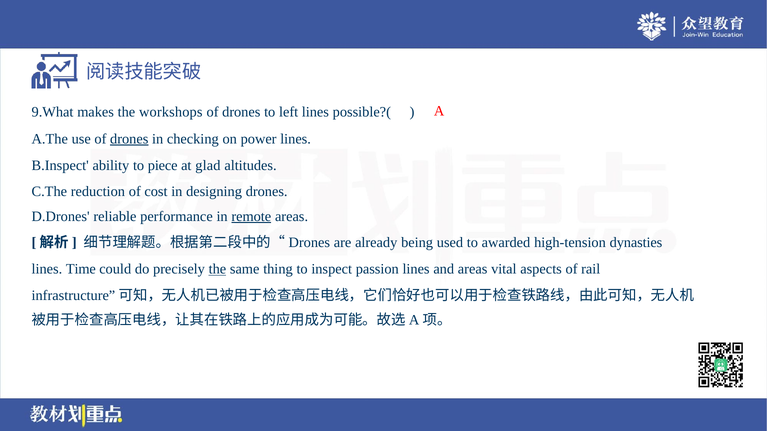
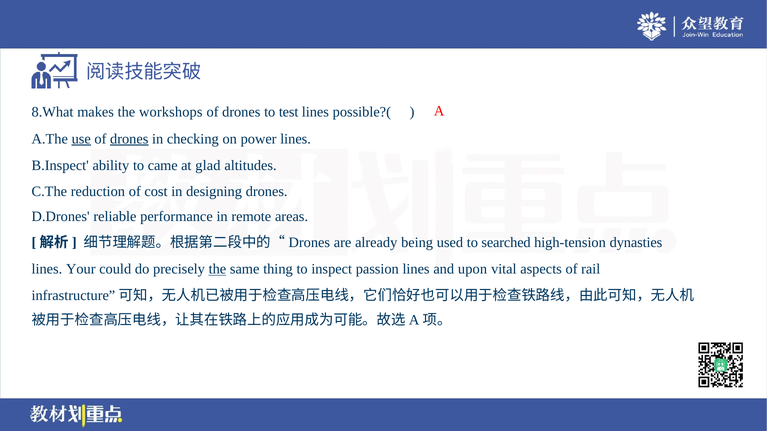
9.What: 9.What -> 8.What (53, 112)
left: left -> test (289, 112)
use underline: none -> present (81, 139)
piece: piece -> came (163, 165)
remote underline: present -> none (251, 217)
awarded: awarded -> searched (506, 243)
Time: Time -> Your (81, 269)
and areas: areas -> upon (473, 269)
